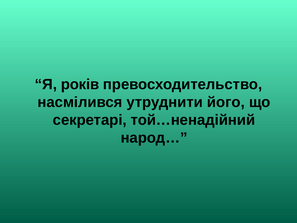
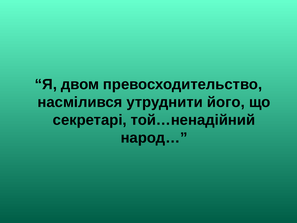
років: років -> двом (80, 84)
